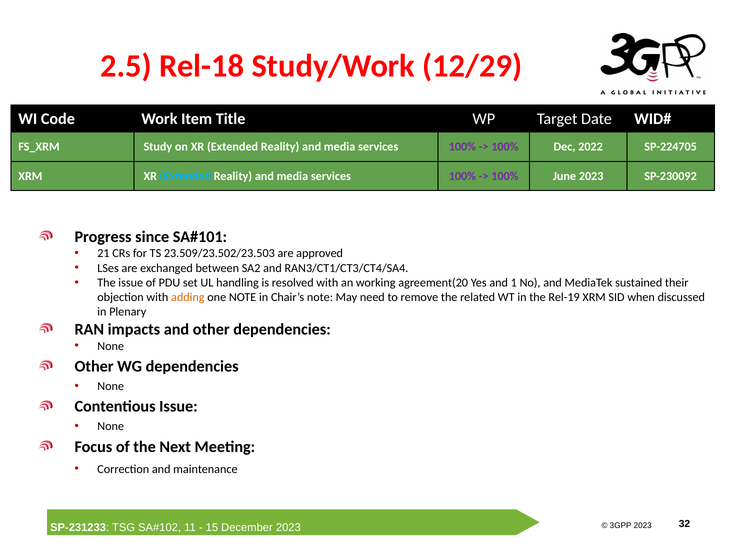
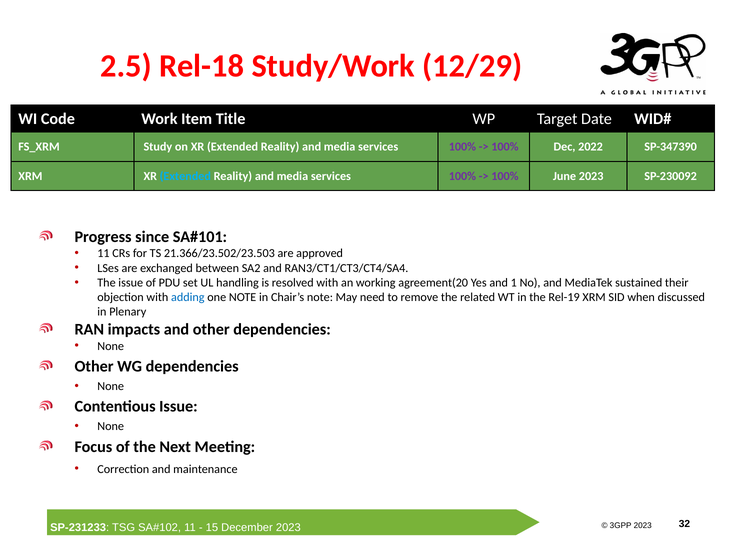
SP-224705: SP-224705 -> SP-347390 (671, 147)
21: 21 -> 11 (104, 253)
23.509/23.502/23.503: 23.509/23.502/23.503 -> 21.366/23.502/23.503 (219, 253)
adding colour: orange -> blue (188, 297)
